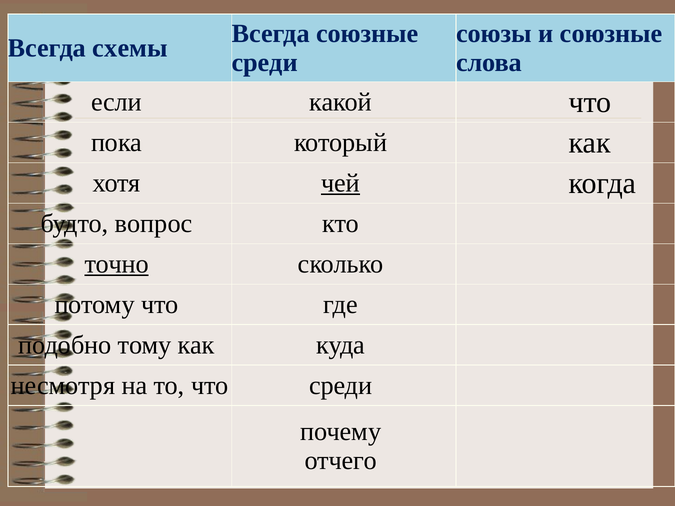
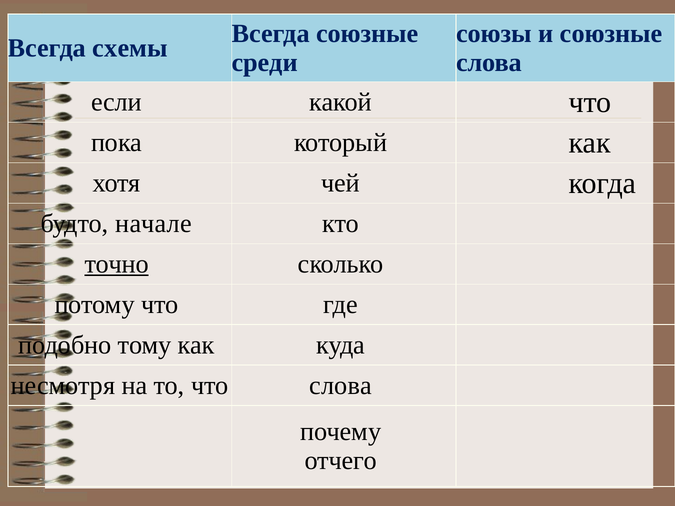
чей underline: present -> none (341, 183)
вопрос: вопрос -> начале (154, 224)
что среди: среди -> слова (341, 386)
